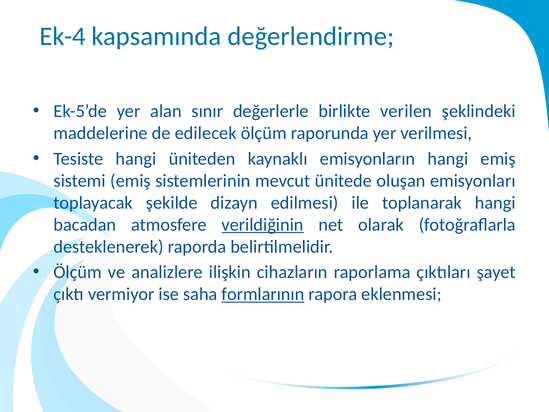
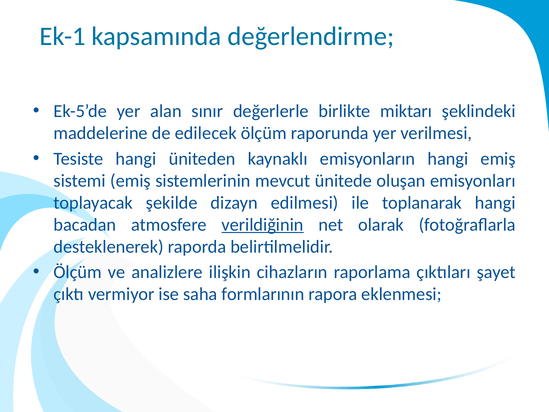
Ek-4: Ek-4 -> Ek-1 (63, 36)
verilen: verilen -> miktarı (406, 111)
formlarının underline: present -> none (263, 294)
